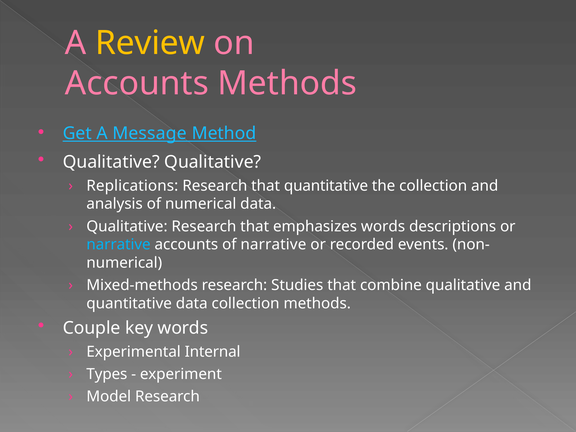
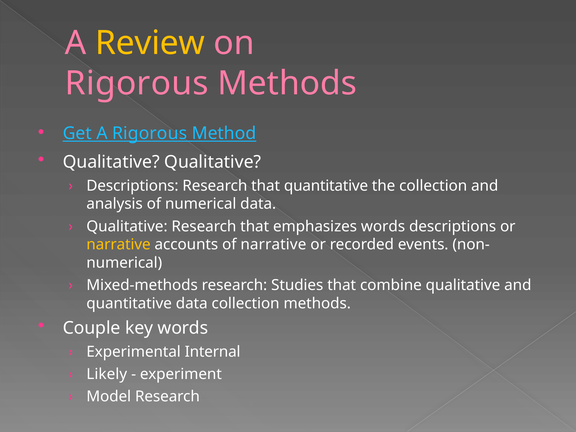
Accounts: Accounts -> Rigorous (137, 83)
A Message: Message -> Rigorous (150, 133)
Replications: Replications -> Descriptions (132, 186)
narrative colour: light blue -> yellow (119, 245)
Types: Types -> Likely (107, 374)
